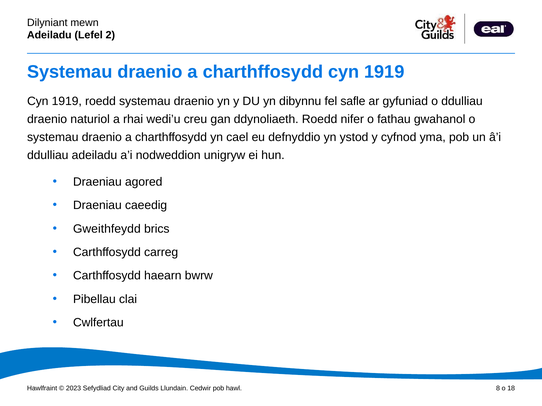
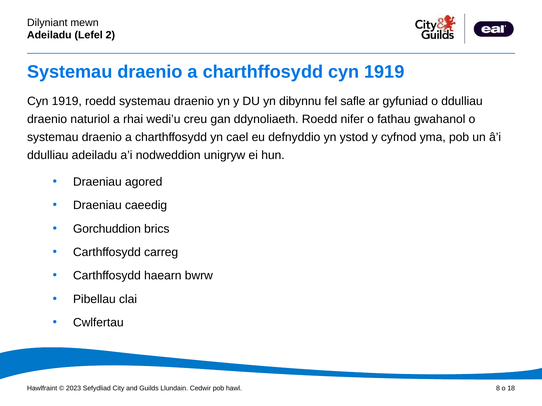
Gweithfeydd: Gweithfeydd -> Gorchuddion (107, 229)
